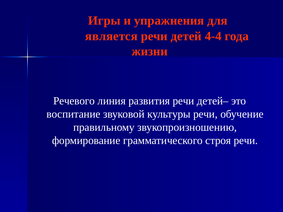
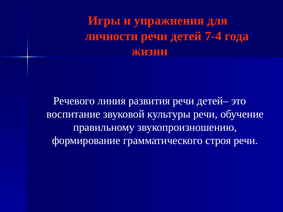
является: является -> личности (112, 36)
4-4: 4-4 -> 7-4 (213, 36)
